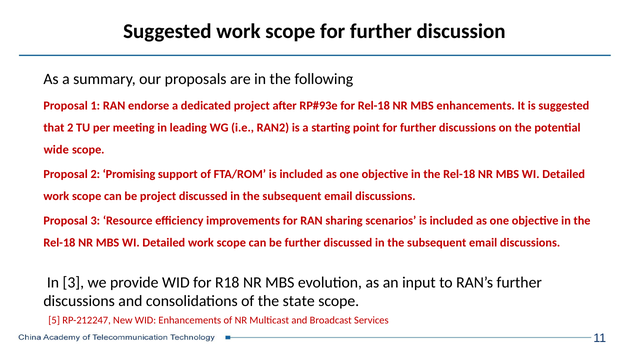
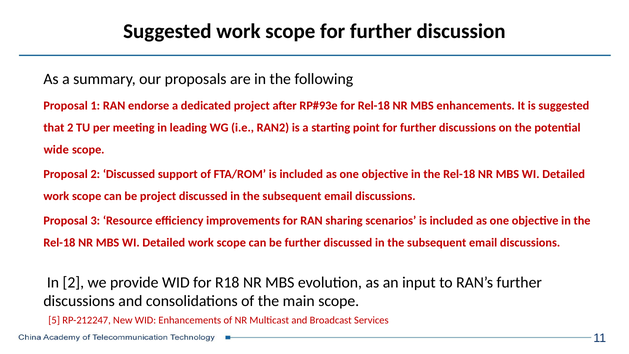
2 Promising: Promising -> Discussed (129, 174)
In 3: 3 -> 2 (73, 282)
state: state -> main (299, 301)
